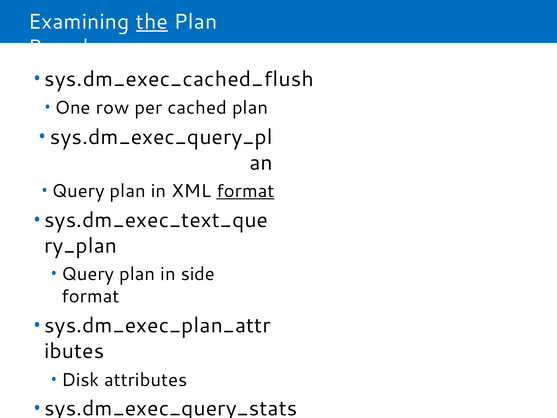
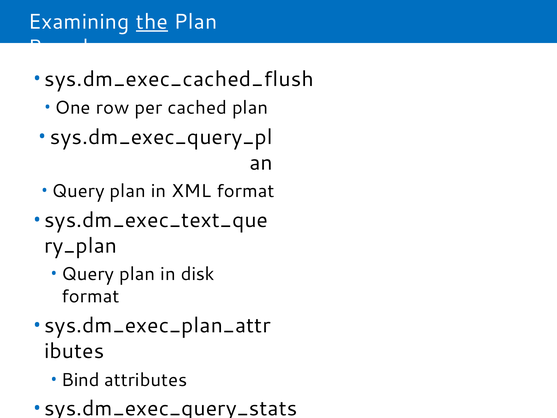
format underline: present -> none (245, 191)
side: side -> disk (198, 274)
Disk: Disk -> Bind (80, 380)
